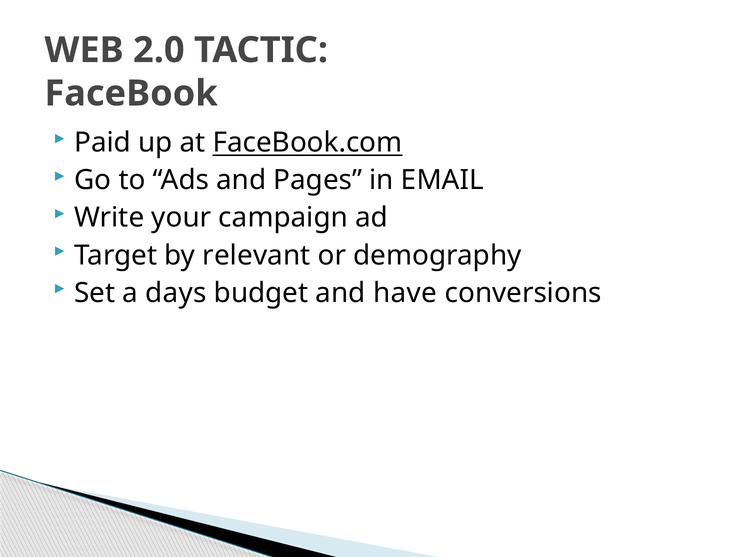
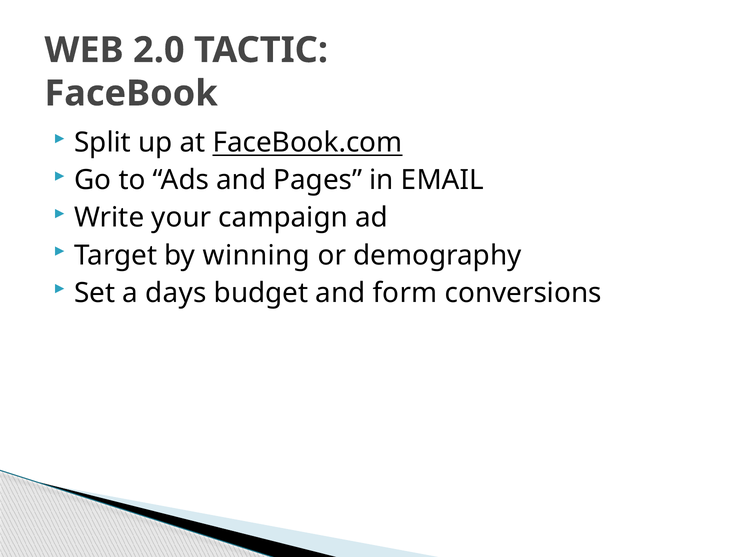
Paid: Paid -> Split (103, 143)
relevant: relevant -> winning (256, 255)
have: have -> form (405, 293)
